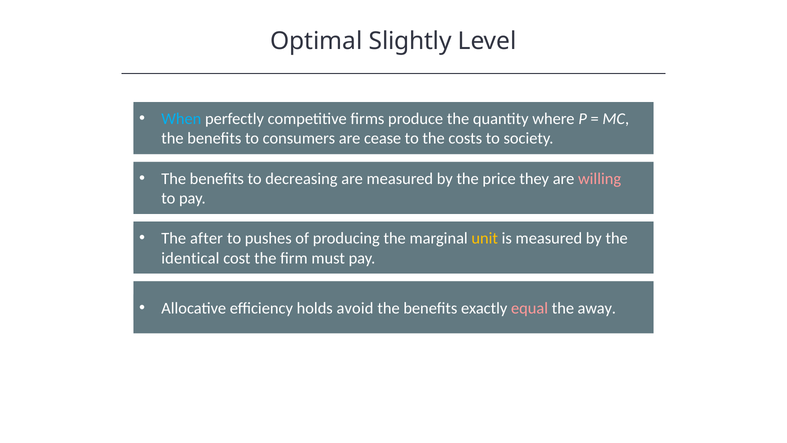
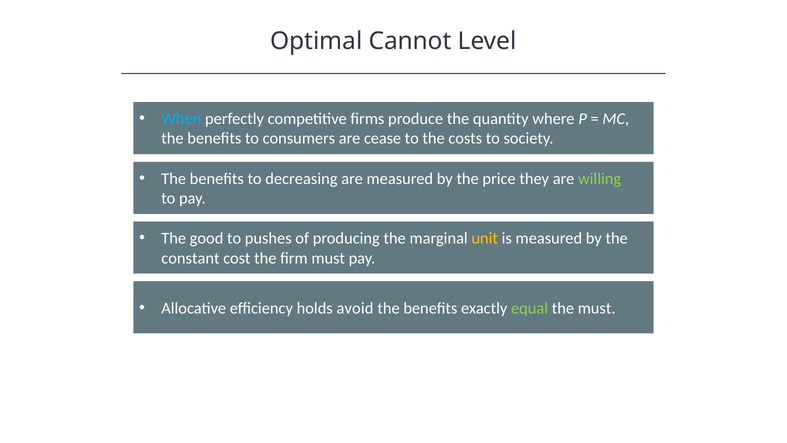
Slightly: Slightly -> Cannot (410, 41)
willing colour: pink -> light green (600, 178)
after: after -> good (207, 238)
identical: identical -> constant (190, 258)
equal colour: pink -> light green (530, 308)
the away: away -> must (597, 308)
